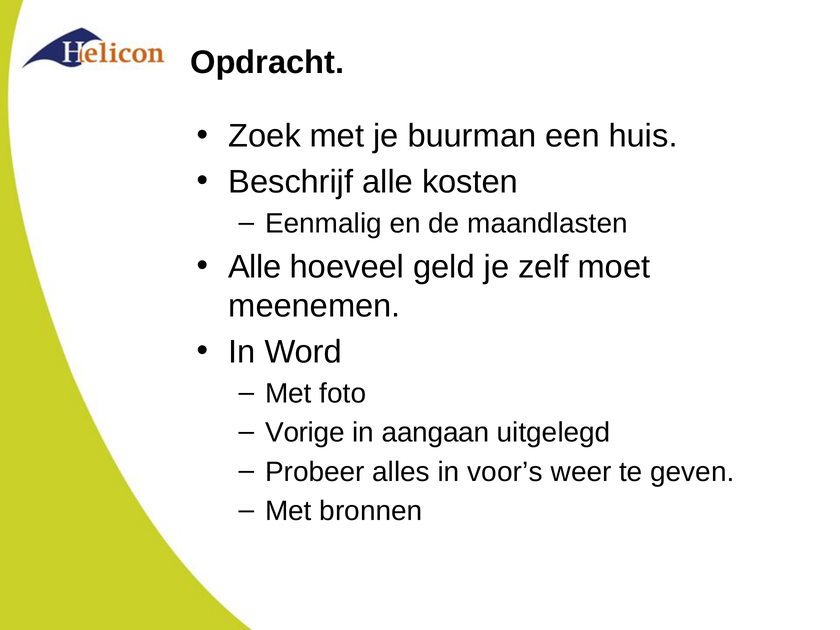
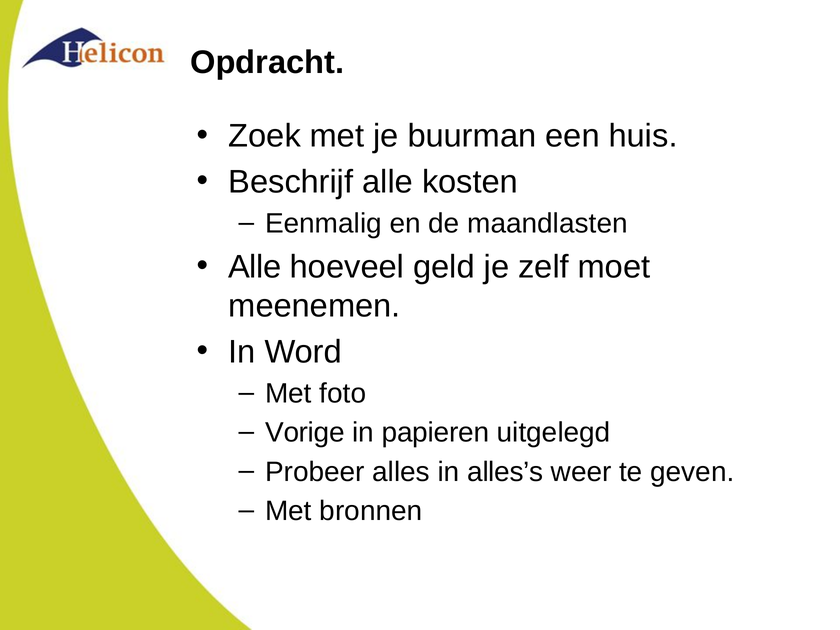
aangaan: aangaan -> papieren (435, 433)
voor’s: voor’s -> alles’s (505, 472)
